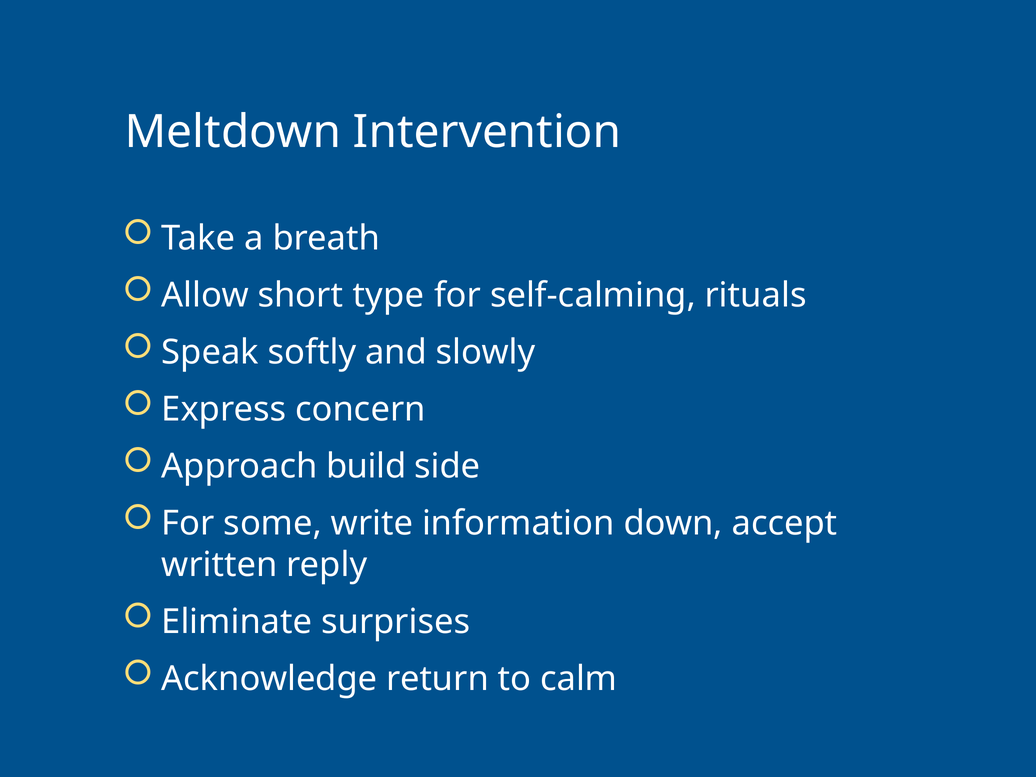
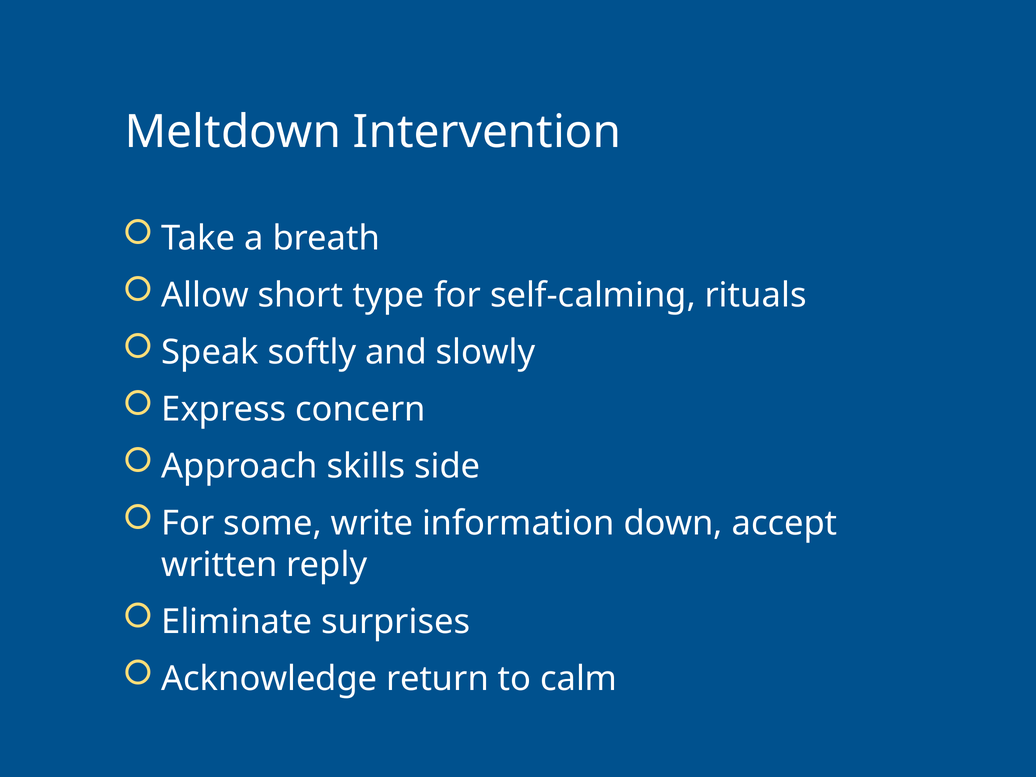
build: build -> skills (366, 467)
